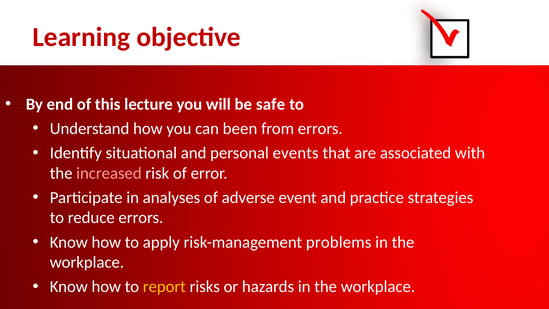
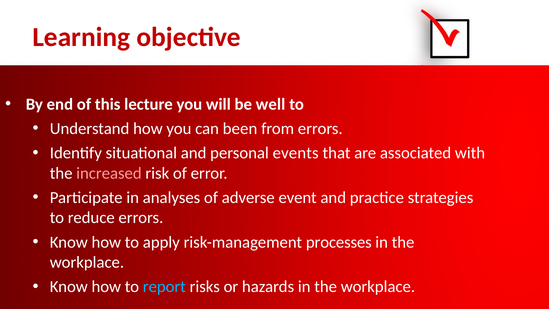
safe: safe -> well (271, 104)
problems: problems -> processes (339, 242)
report colour: yellow -> light blue (164, 287)
